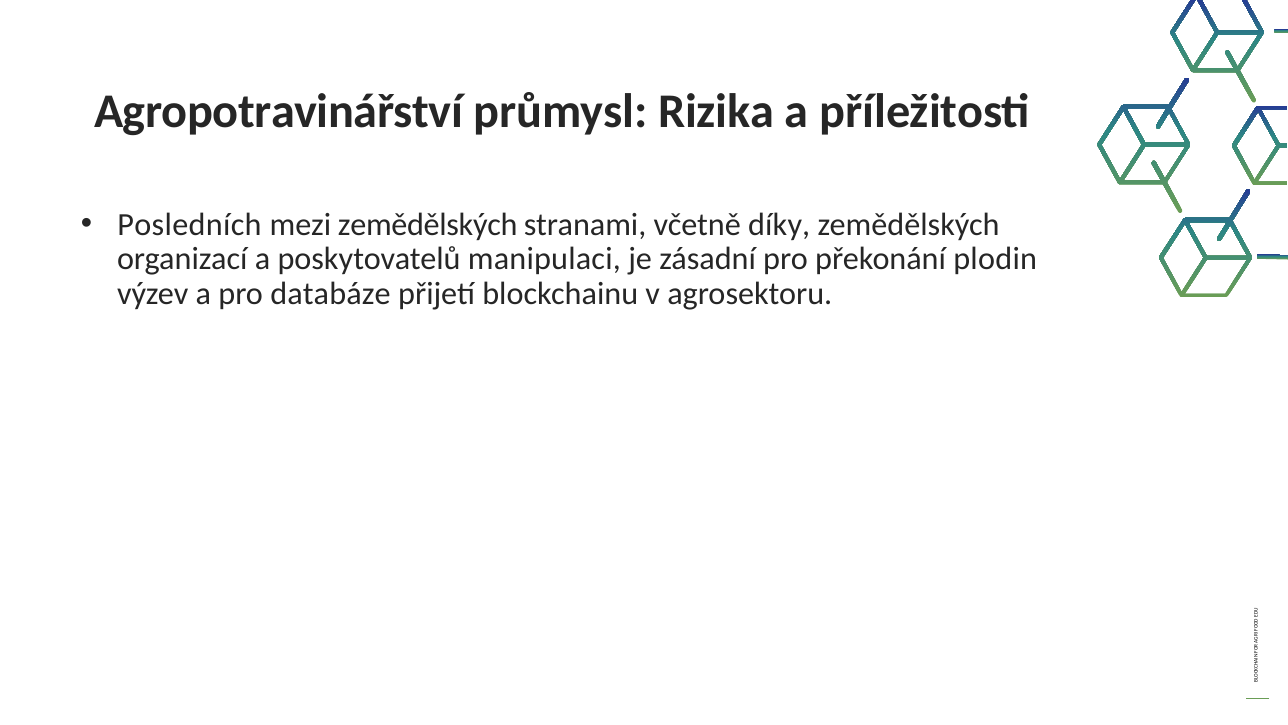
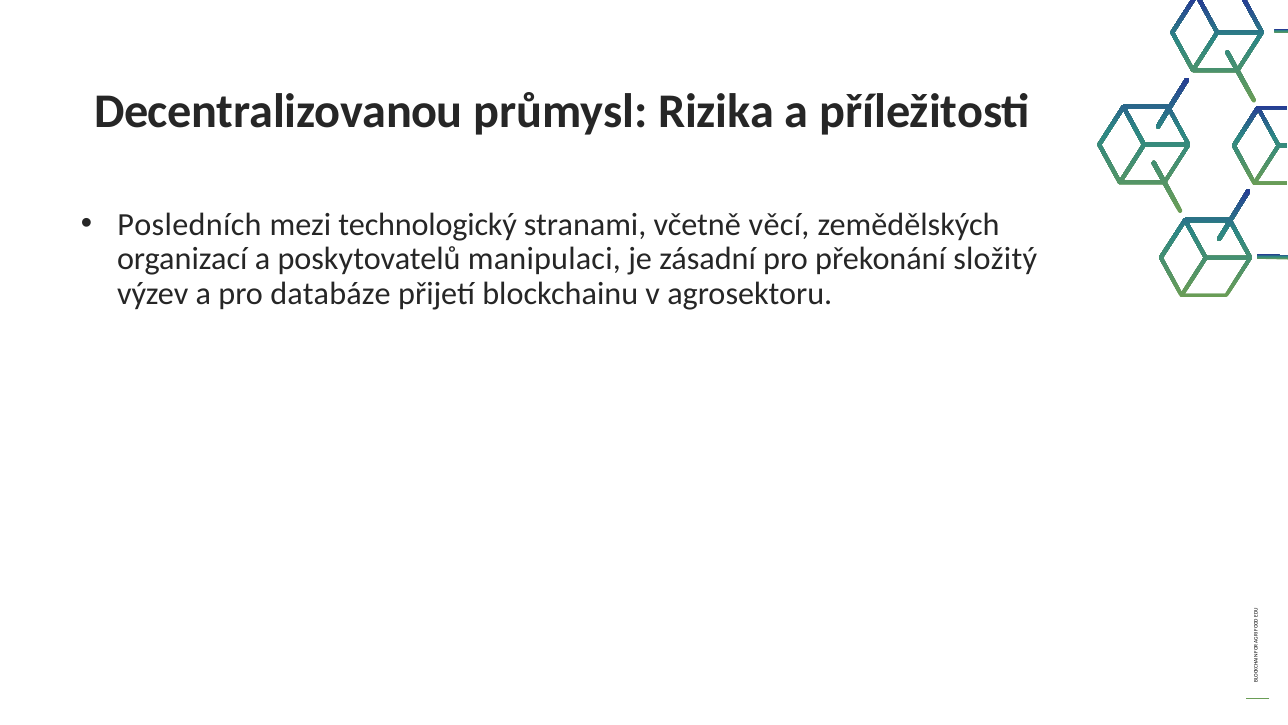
Agropotravinářství: Agropotravinářství -> Decentralizovanou (278, 111)
mezi zemědělských: zemědělských -> technologický (428, 224)
díky: díky -> věcí (779, 224)
plodin: plodin -> složitý (995, 259)
